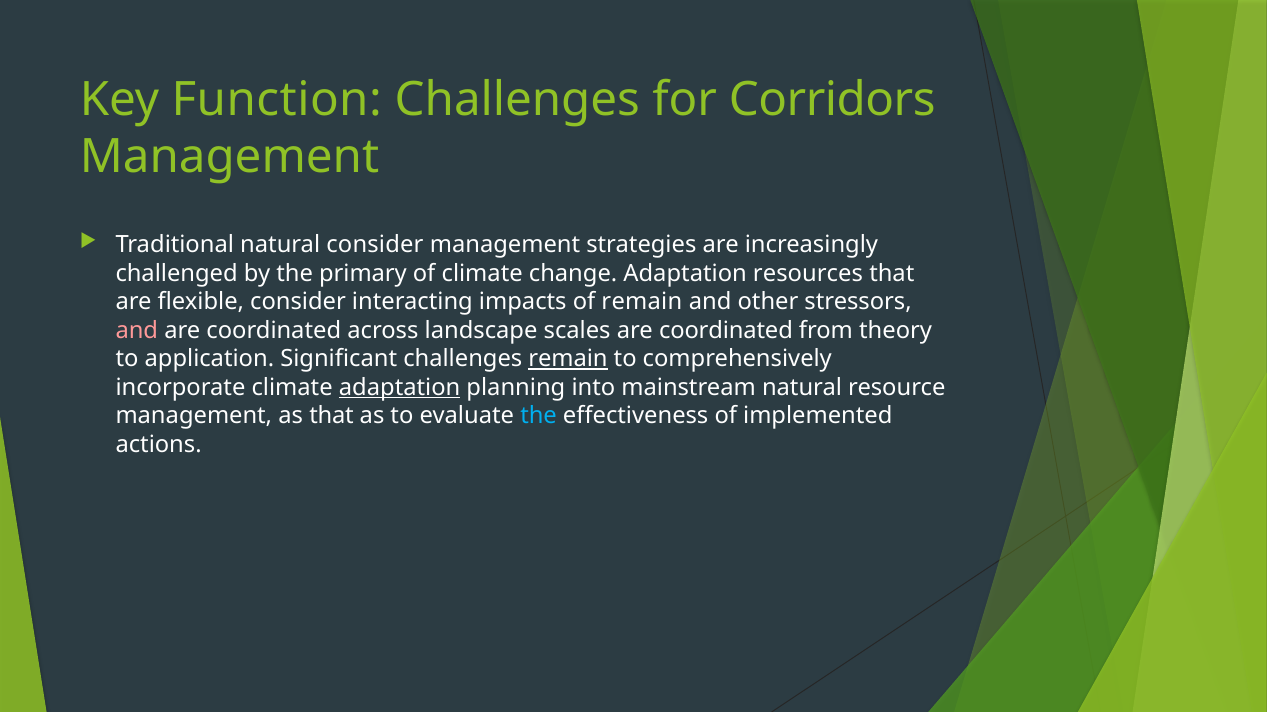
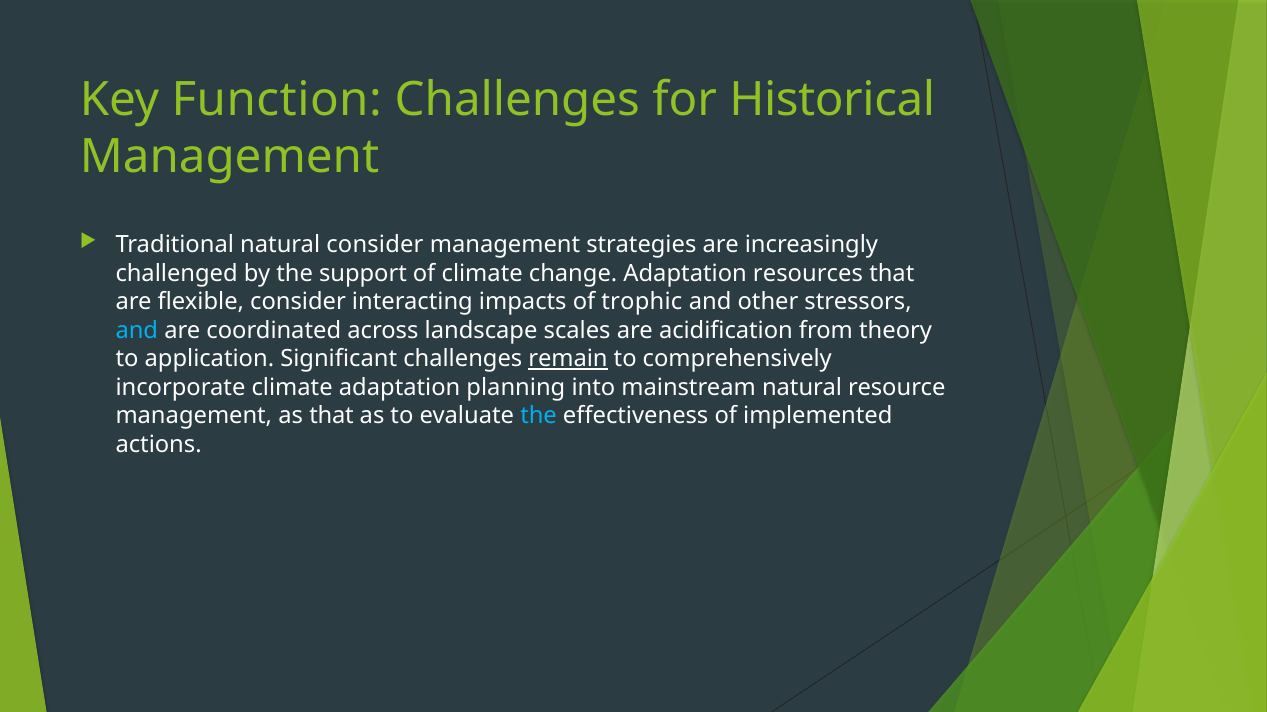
Corridors: Corridors -> Historical (832, 100)
primary: primary -> support (363, 274)
of remain: remain -> trophic (642, 302)
and colour: pink -> light blue (137, 331)
scales are coordinated: coordinated -> acidification (726, 331)
adaptation underline: present -> none (400, 388)
